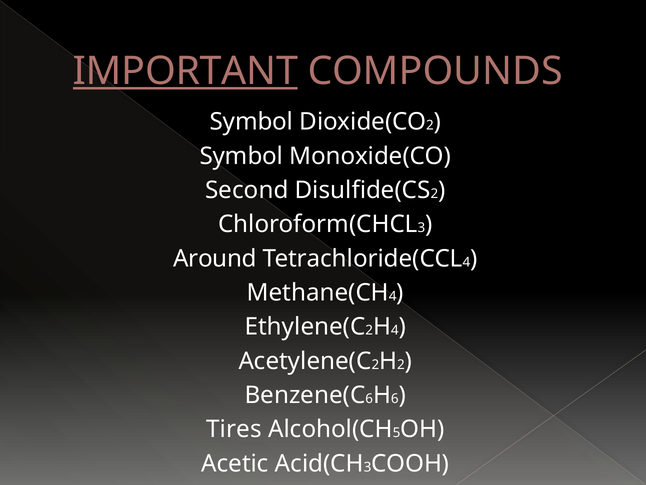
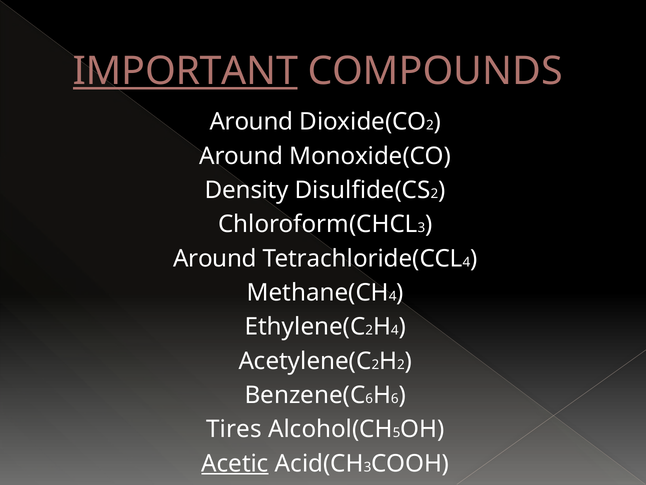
Symbol: Symbol -> Around (251, 122)
Symbol: Symbol -> Around (241, 156)
Second: Second -> Density (247, 190)
Acetic underline: none -> present (235, 463)
